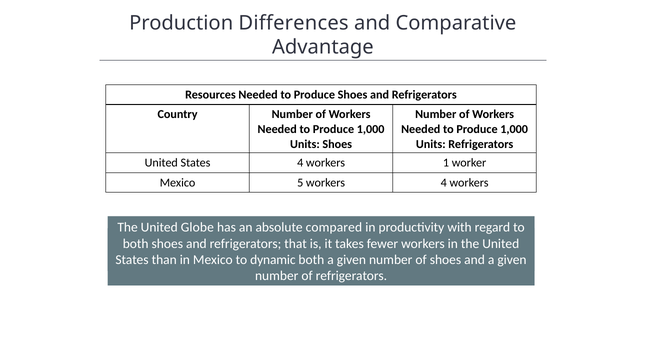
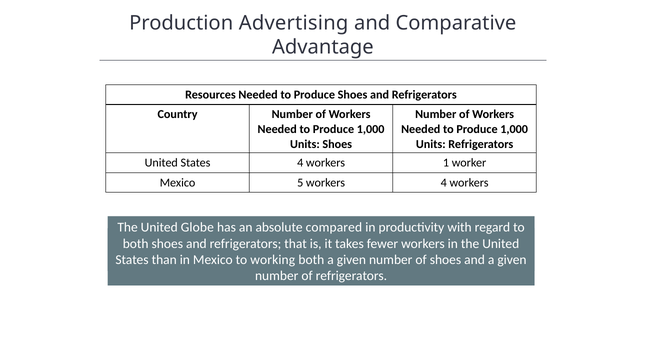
Differences: Differences -> Advertising (294, 23)
dynamic: dynamic -> working (273, 260)
